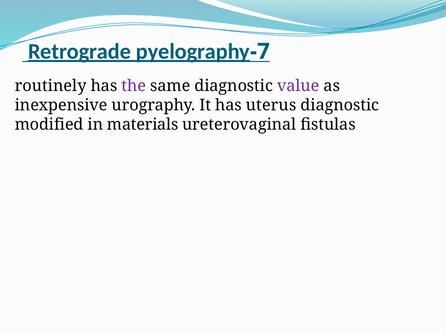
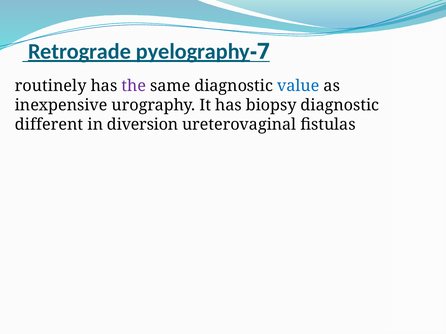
value colour: purple -> blue (298, 86)
uterus: uterus -> biopsy (271, 105)
modified: modified -> different (49, 125)
materials: materials -> diversion (143, 125)
